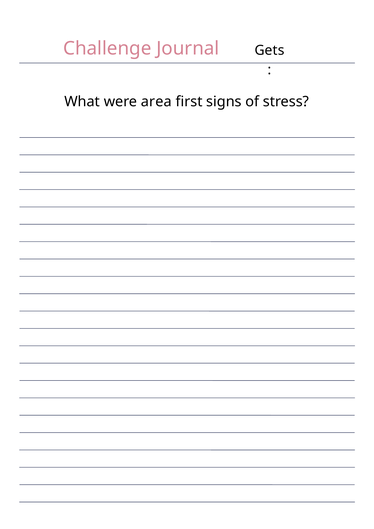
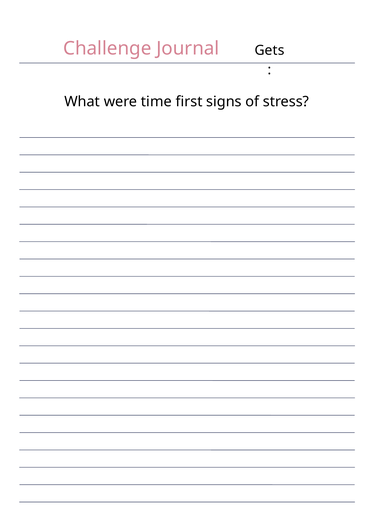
area: area -> time (156, 102)
